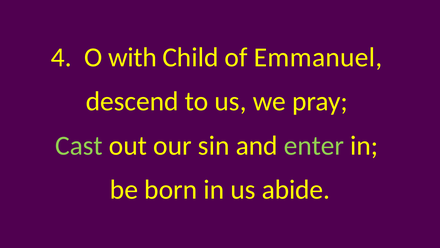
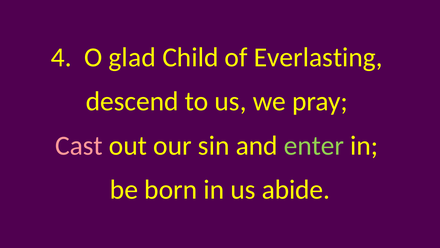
with: with -> glad (132, 57)
Emmanuel: Emmanuel -> Everlasting (318, 57)
Cast colour: light green -> pink (79, 145)
